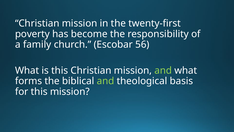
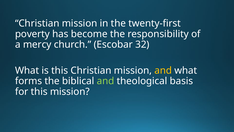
family: family -> mercy (37, 44)
56: 56 -> 32 (142, 44)
and colour: light green -> yellow (163, 70)
